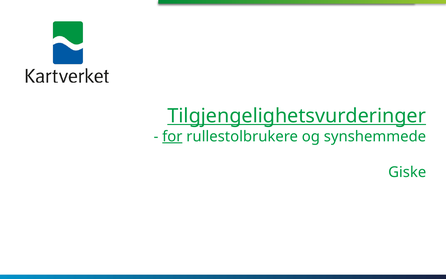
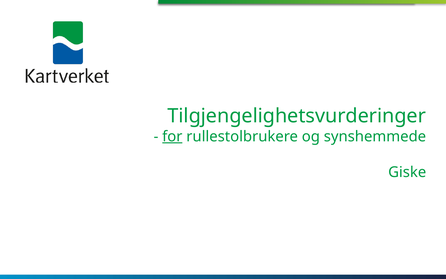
Tilgjengelighetsvurderinger underline: present -> none (297, 116)
